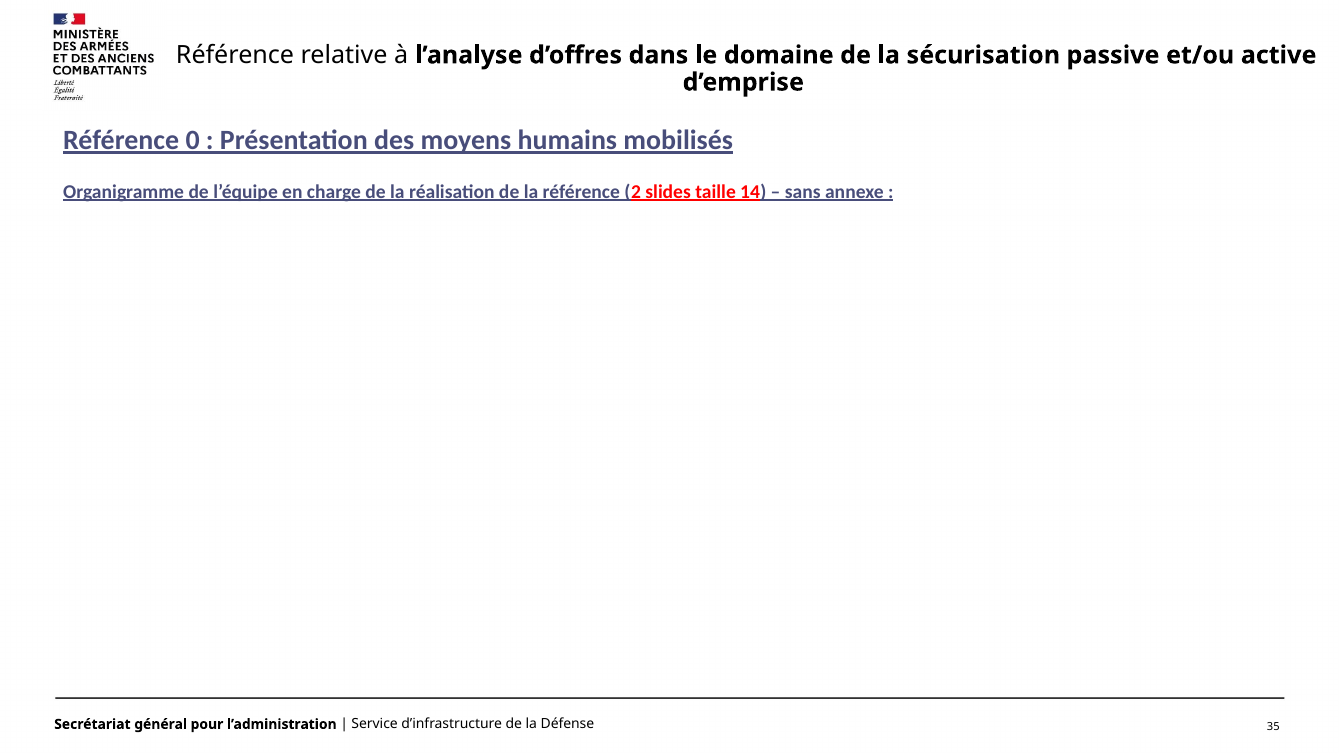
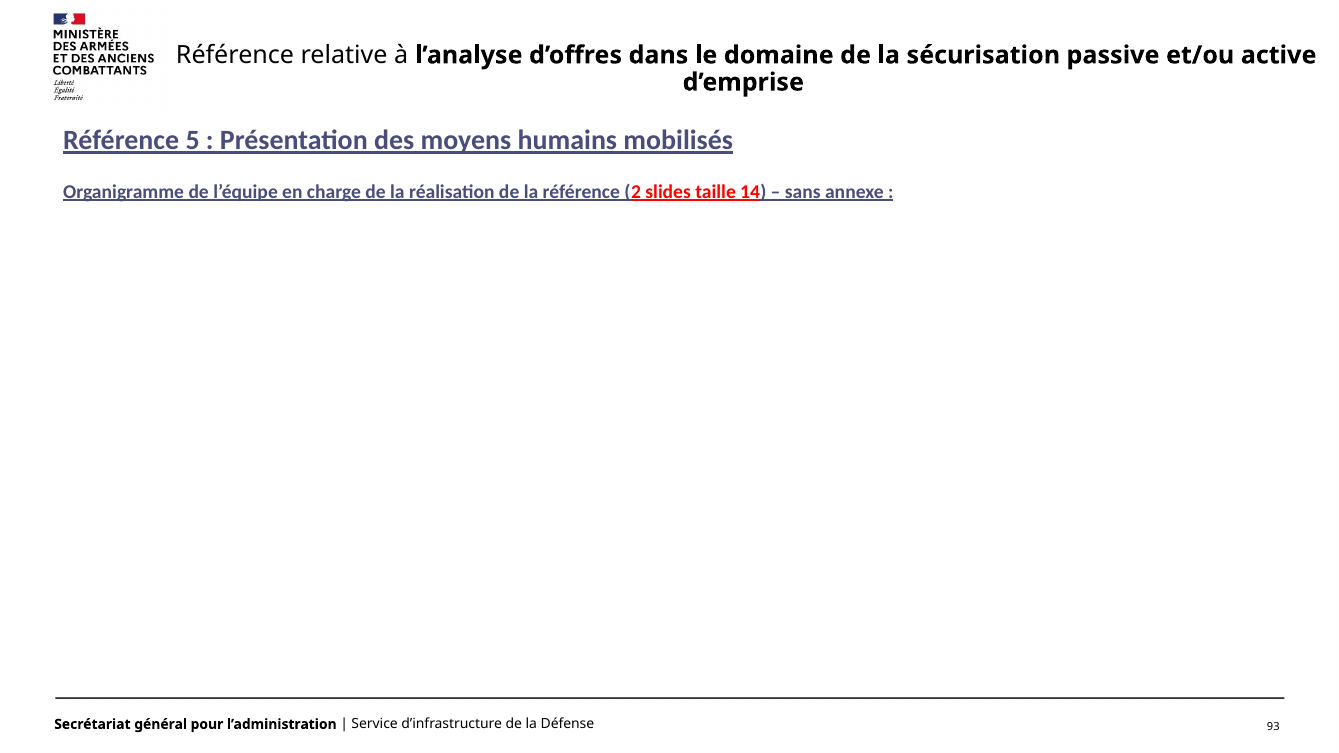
0: 0 -> 5 (193, 140)
35: 35 -> 93 (1273, 727)
